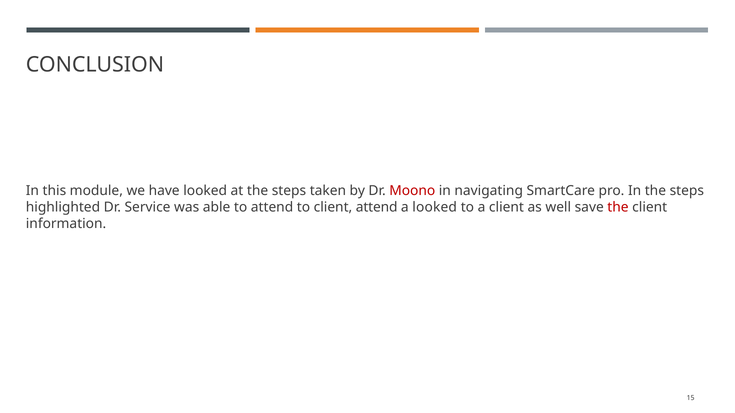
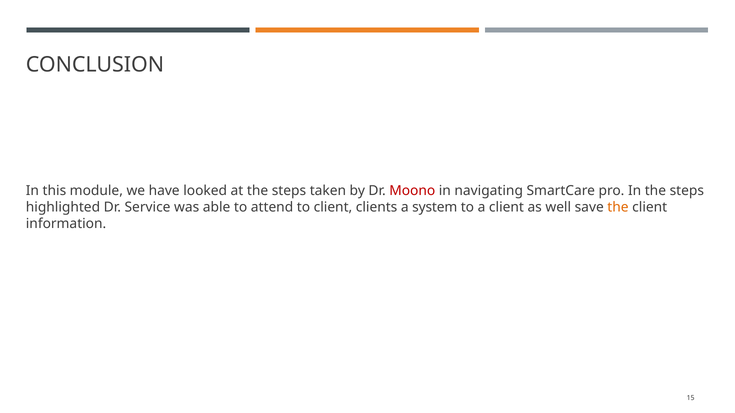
client attend: attend -> clients (377, 208)
a looked: looked -> system (435, 208)
the colour: red -> orange (618, 208)
